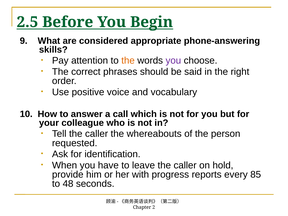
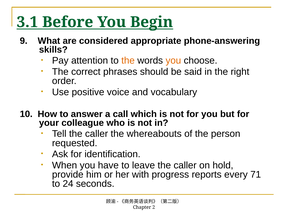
2.5: 2.5 -> 3.1 (27, 22)
you colour: purple -> orange (173, 61)
85: 85 -> 71 (256, 175)
48: 48 -> 24 (68, 184)
